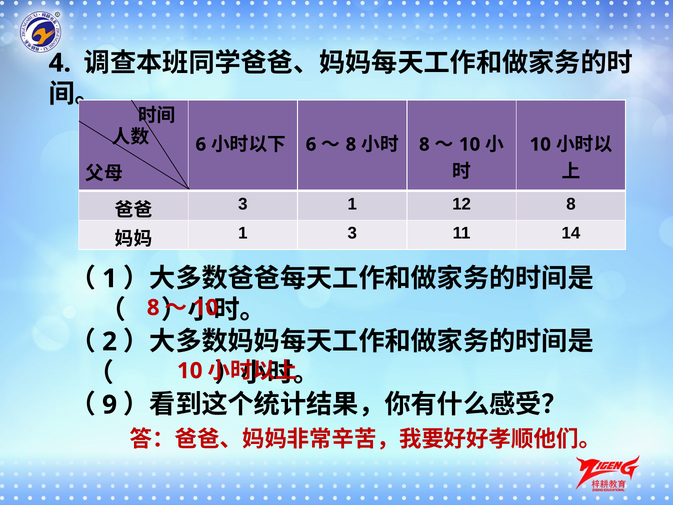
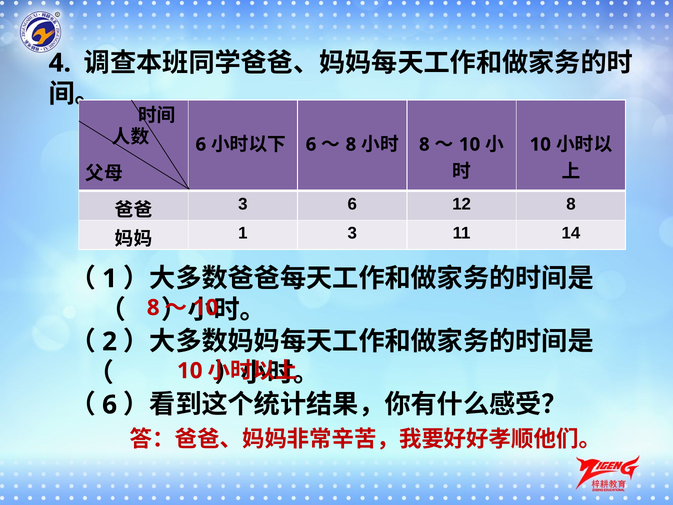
3 1: 1 -> 6 (352, 204)
9: 9 -> 6 (110, 405)
